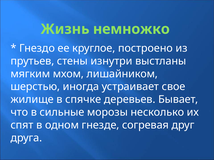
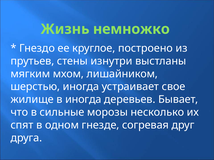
в спячке: спячке -> иногда (83, 100)
